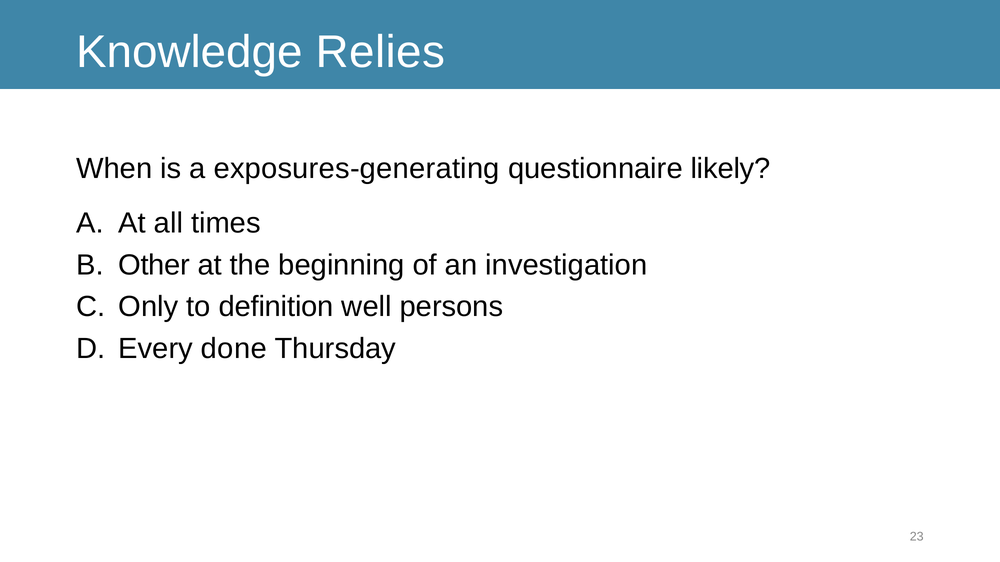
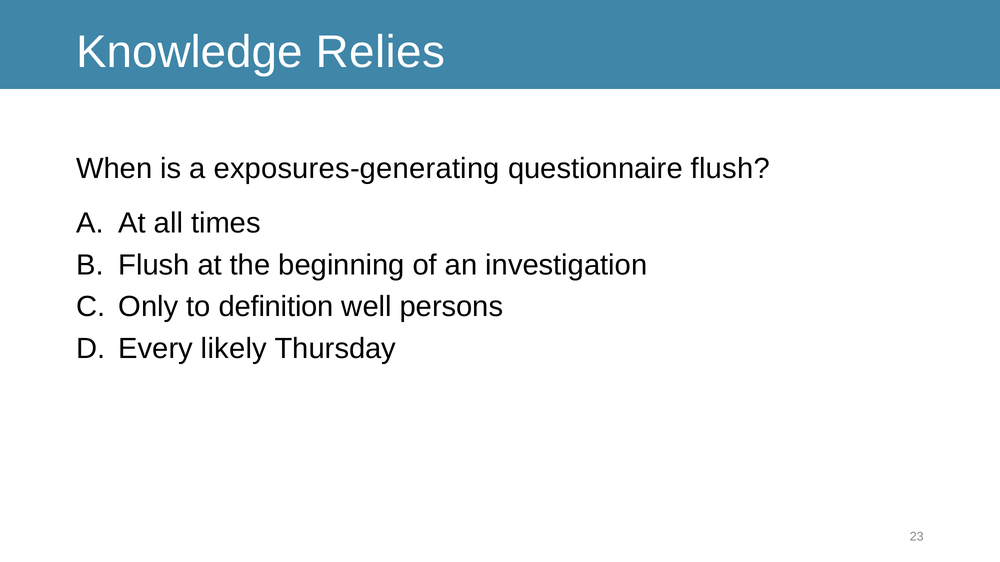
questionnaire likely: likely -> flush (730, 169)
Other: Other -> Flush (154, 265)
done: done -> likely (234, 349)
